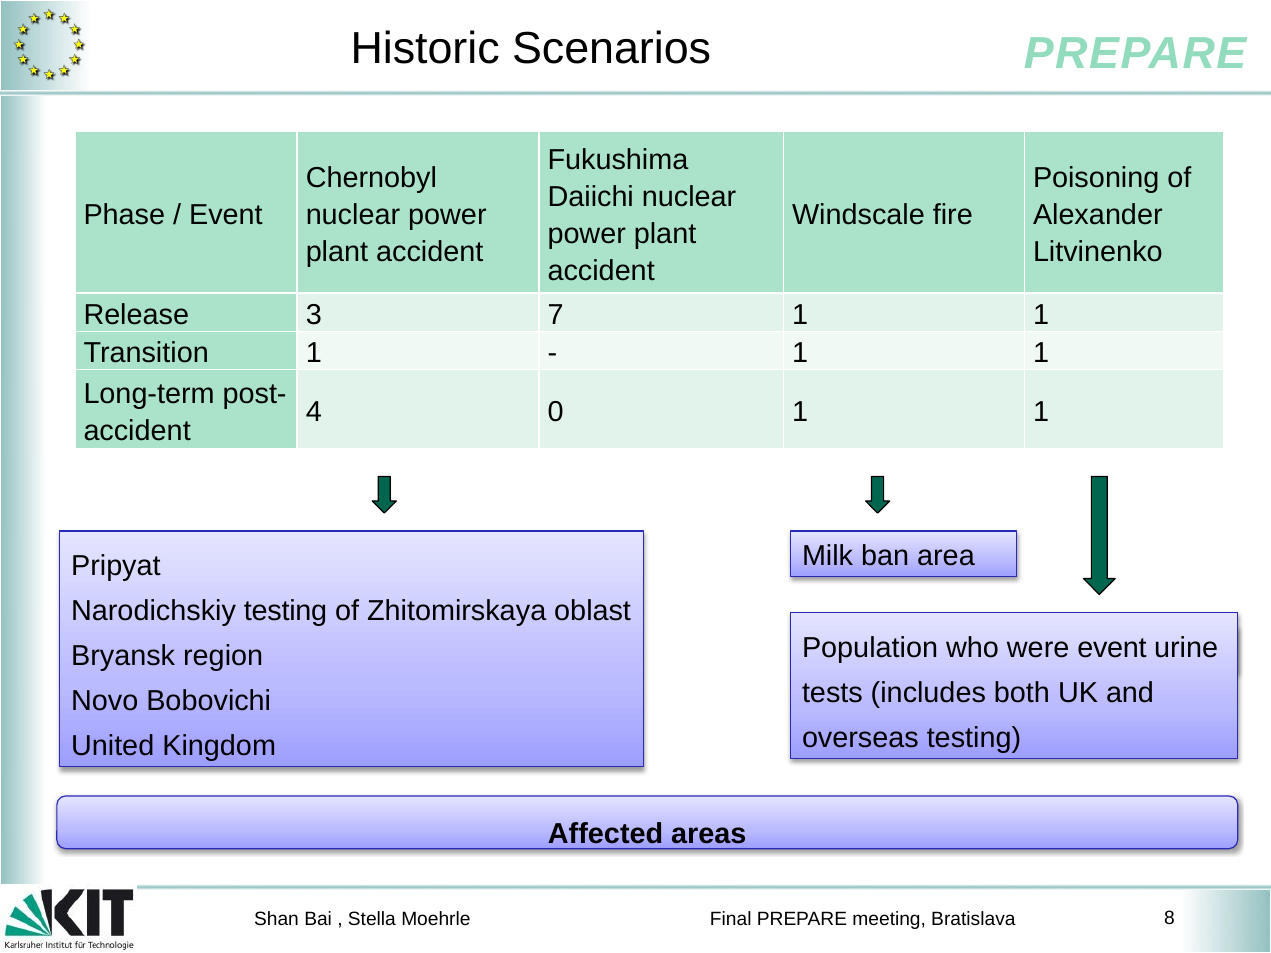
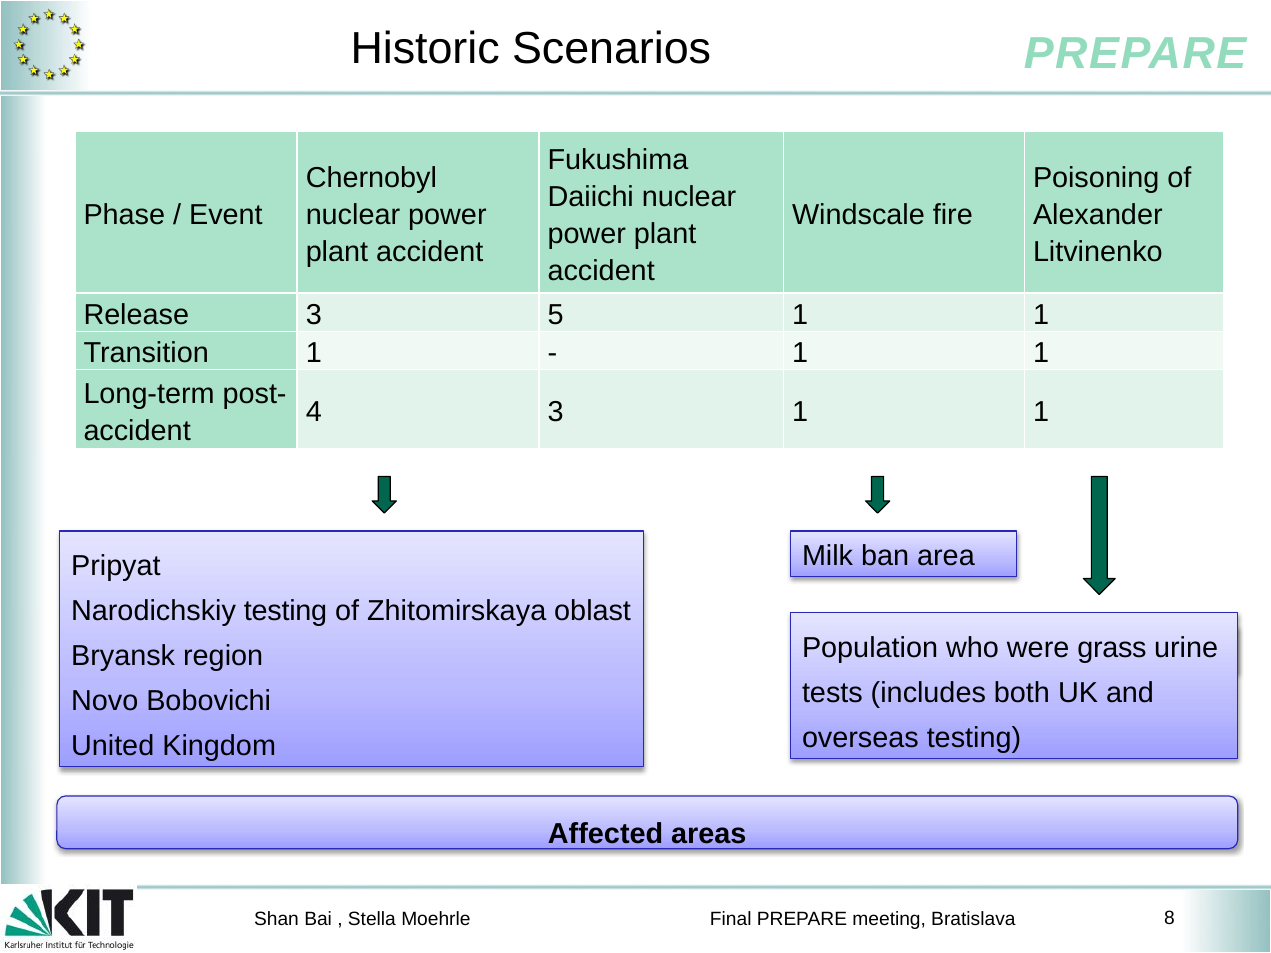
7: 7 -> 5 (556, 315)
4 0: 0 -> 3 (556, 412)
were event: event -> grass (1112, 648)
